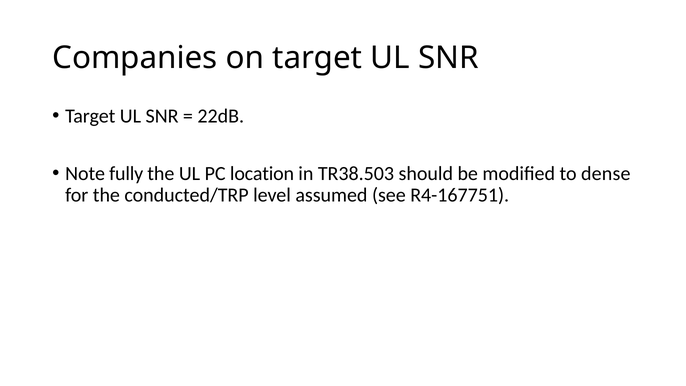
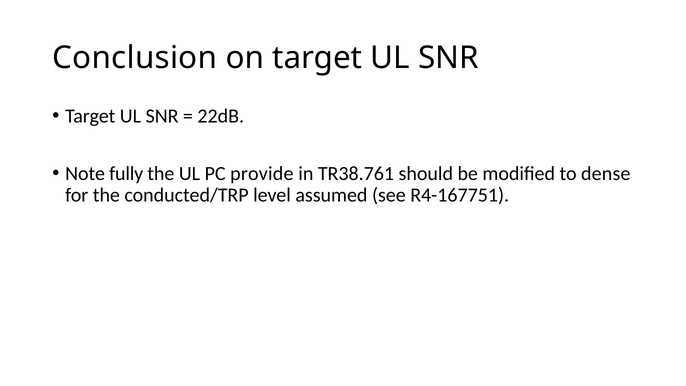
Companies: Companies -> Conclusion (135, 58)
location: location -> provide (262, 174)
TR38.503: TR38.503 -> TR38.761 (356, 174)
